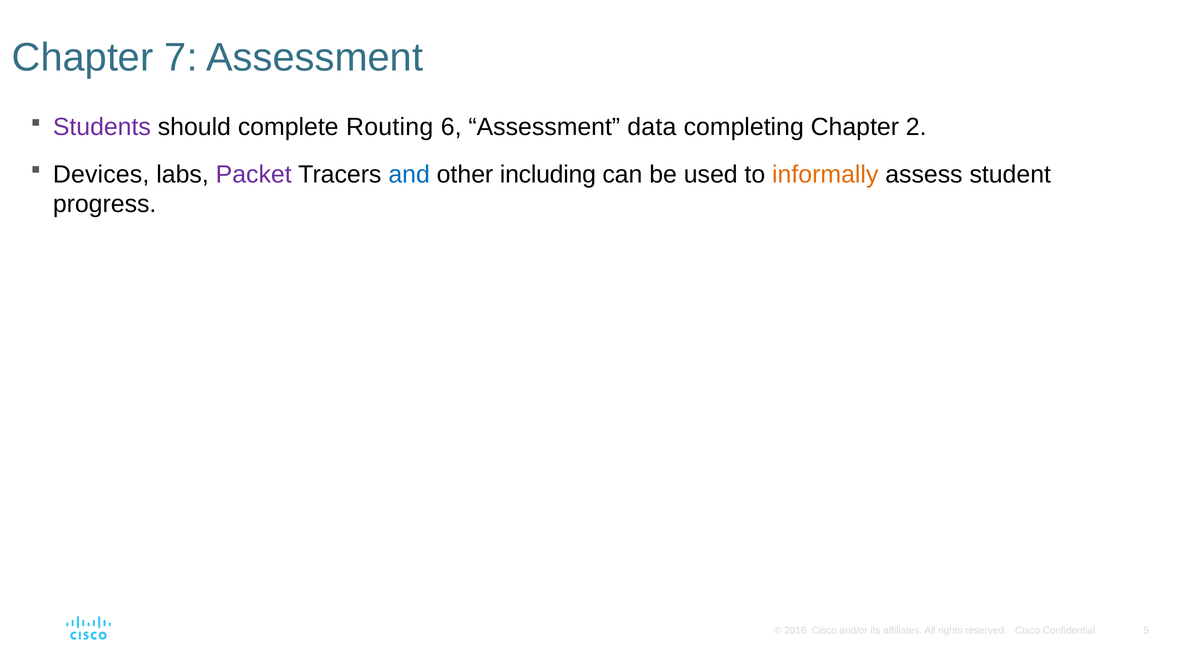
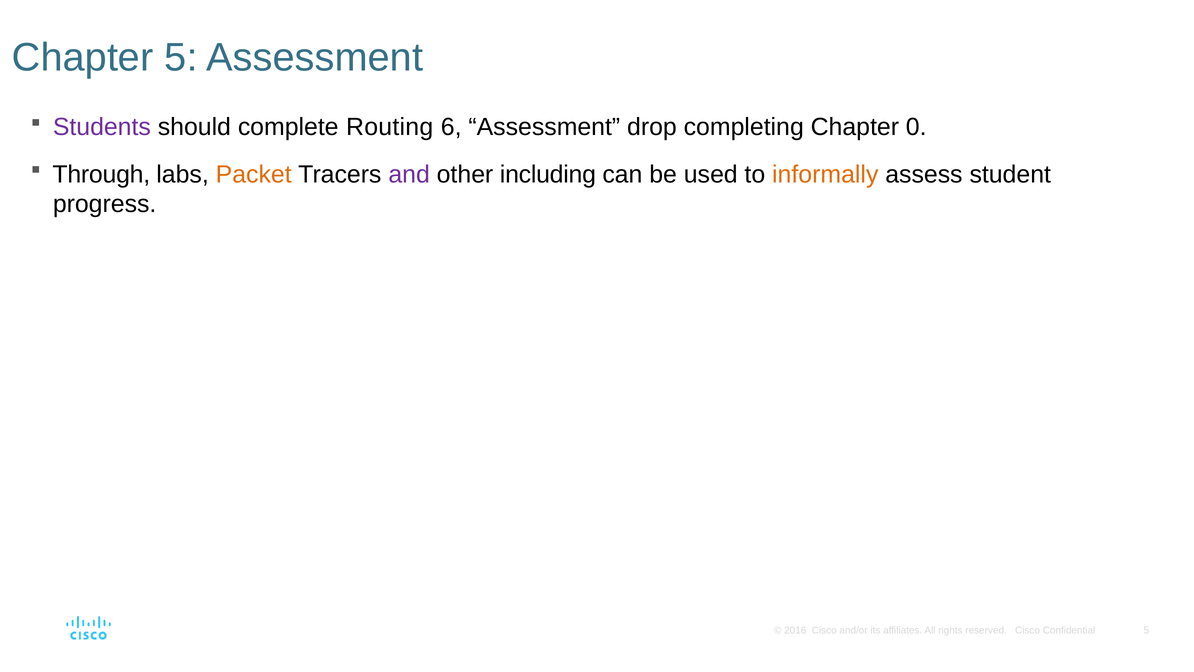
Chapter 7: 7 -> 5 (181, 58)
data: data -> drop (652, 127)
2: 2 -> 0 (916, 127)
Devices: Devices -> Through (101, 174)
Packet colour: purple -> orange (254, 174)
and colour: blue -> purple (409, 174)
